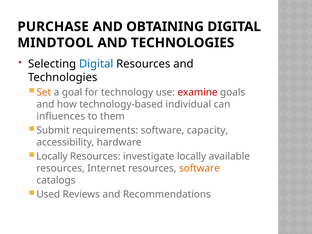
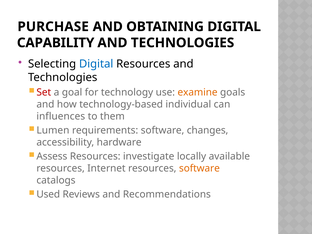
MINDTOOL: MINDTOOL -> CAPABILITY (56, 43)
Set colour: orange -> red (44, 92)
examine colour: red -> orange (198, 92)
Submit: Submit -> Lumen (53, 130)
capacity: capacity -> changes (208, 130)
Locally: Locally -> Assess (52, 156)
